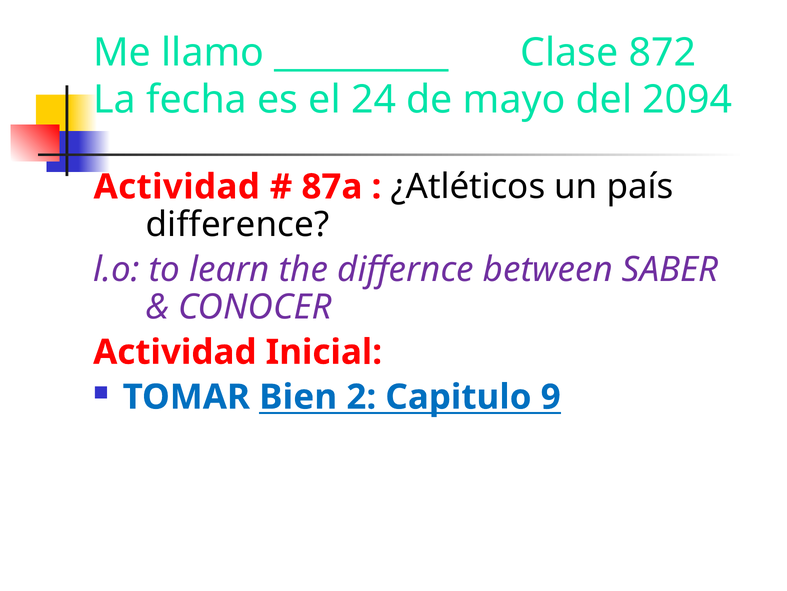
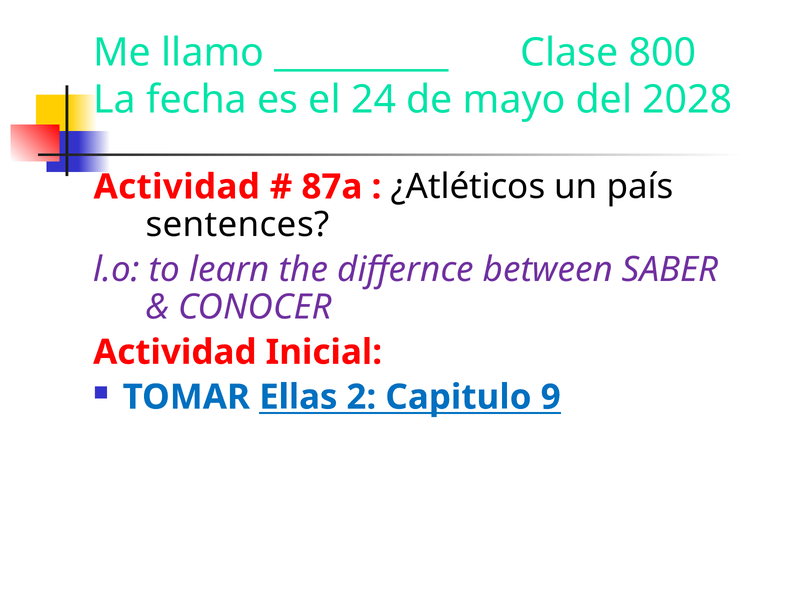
872: 872 -> 800 (662, 53)
2094: 2094 -> 2028 (687, 100)
difference: difference -> sentences (237, 224)
Bien: Bien -> Ellas (298, 397)
